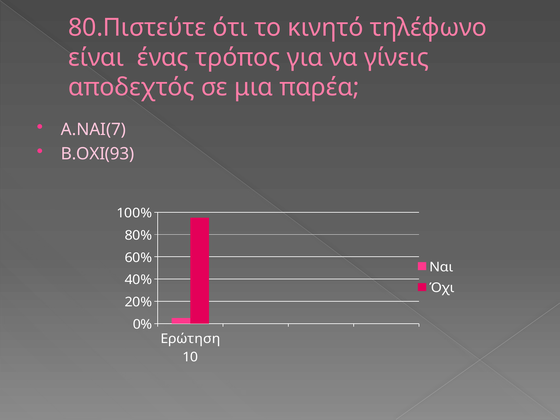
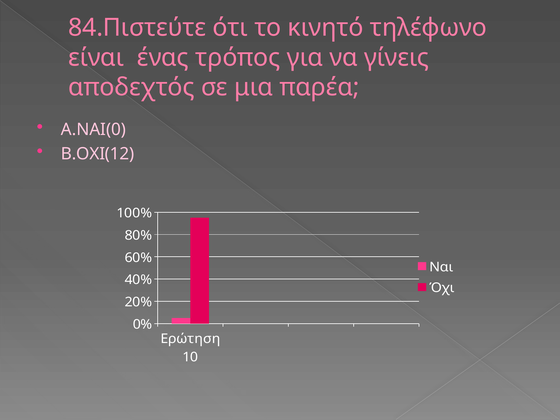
80.Πιστεύτε: 80.Πιστεύτε -> 84.Πιστεύτε (137, 28)
Α.ΝΑΙ(7: Α.ΝΑΙ(7 -> Α.ΝΑΙ(0 (94, 130)
Β.ΟΧΙ(93: Β.ΟΧΙ(93 -> Β.ΟΧΙ(12 (98, 154)
